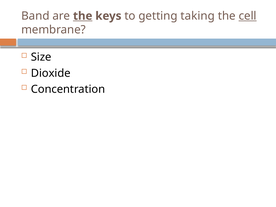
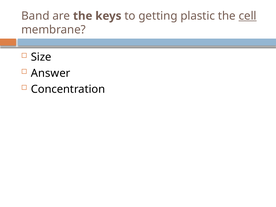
the underline: present -> none (83, 16)
taking: taking -> plastic (198, 16)
Dioxide: Dioxide -> Answer (51, 73)
